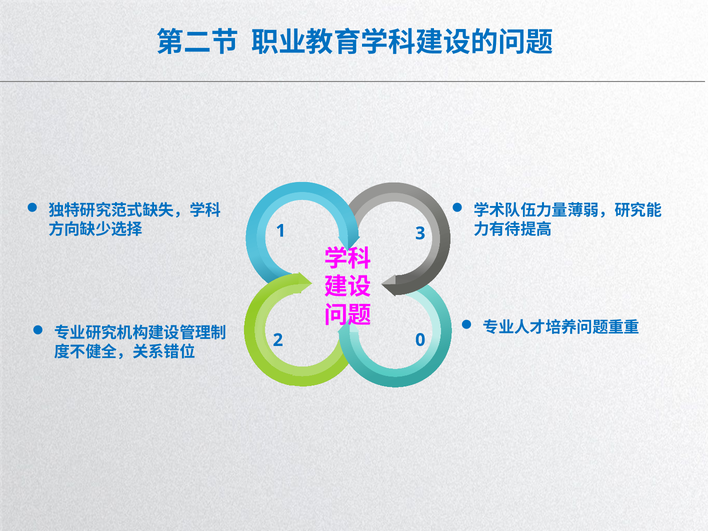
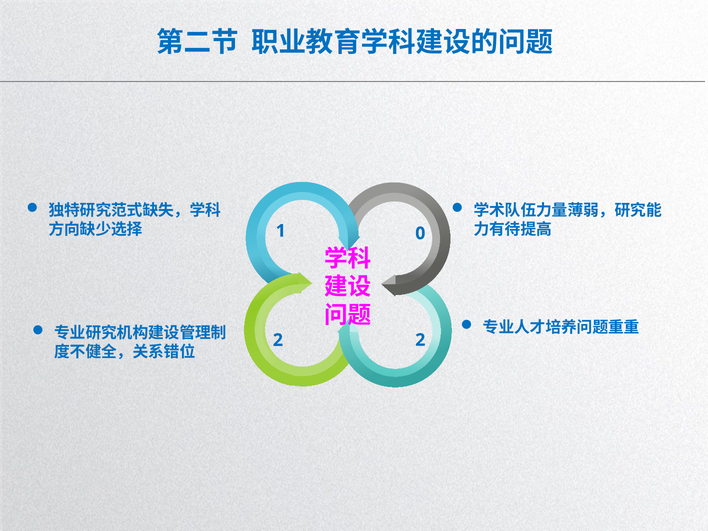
3: 3 -> 0 (420, 233)
2 0: 0 -> 2 (420, 340)
